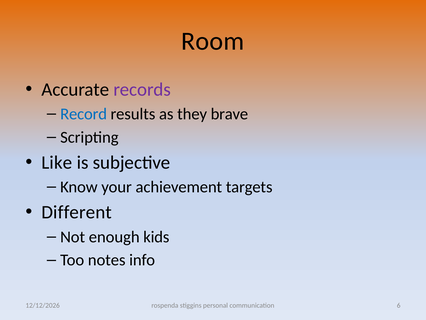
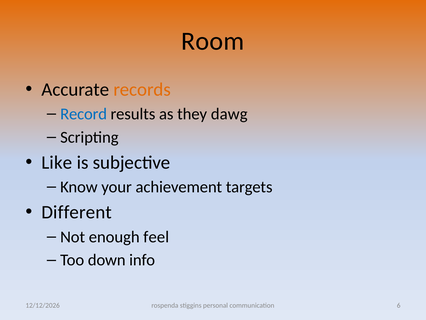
records colour: purple -> orange (142, 89)
brave: brave -> dawg (229, 114)
kids: kids -> feel (156, 236)
notes: notes -> down (107, 260)
